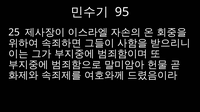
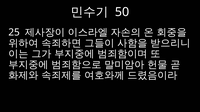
95: 95 -> 50 (122, 12)
